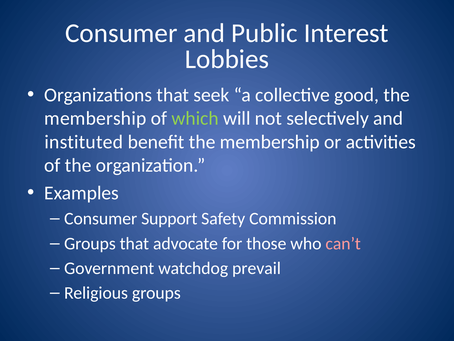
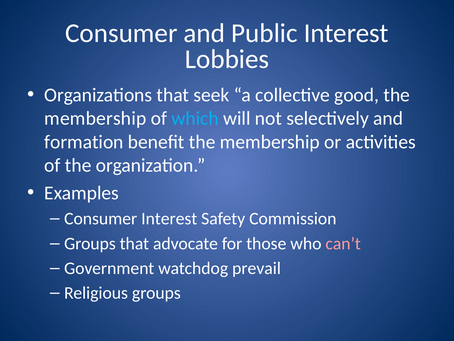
which colour: light green -> light blue (195, 118)
instituted: instituted -> formation (84, 142)
Consumer Support: Support -> Interest (169, 218)
